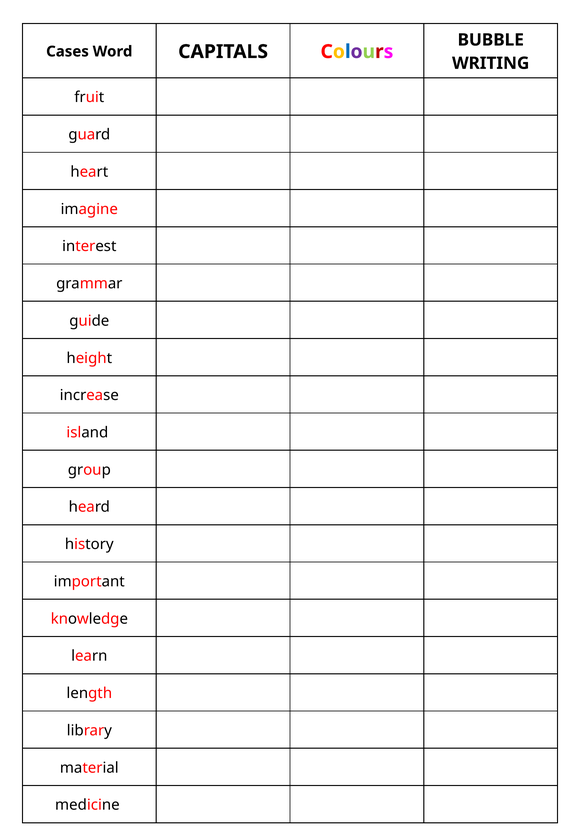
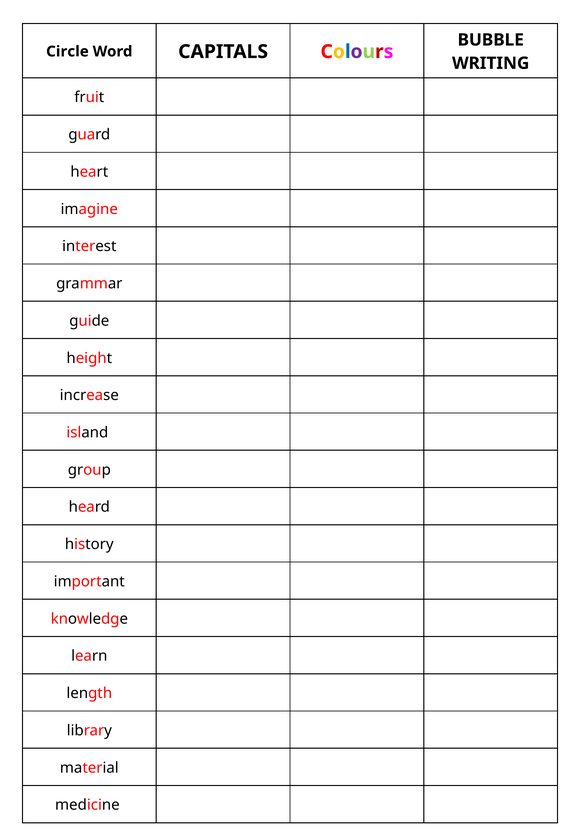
Cases: Cases -> Circle (67, 51)
